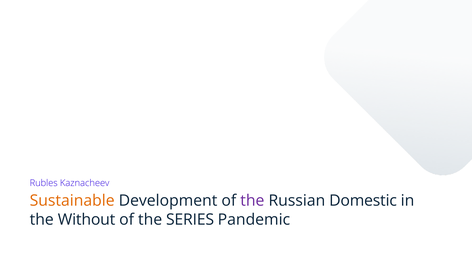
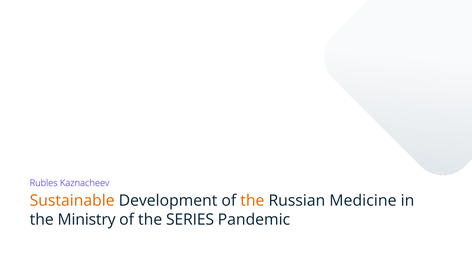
the colour: purple -> orange (252, 201)
Domestic: Domestic -> Medicine (363, 201)
Without: Without -> Ministry (87, 220)
